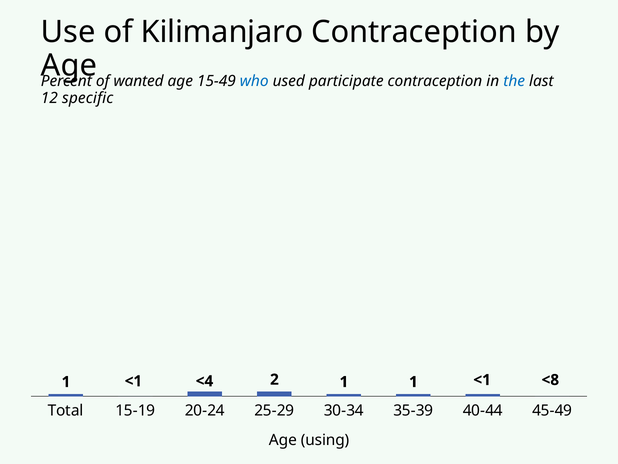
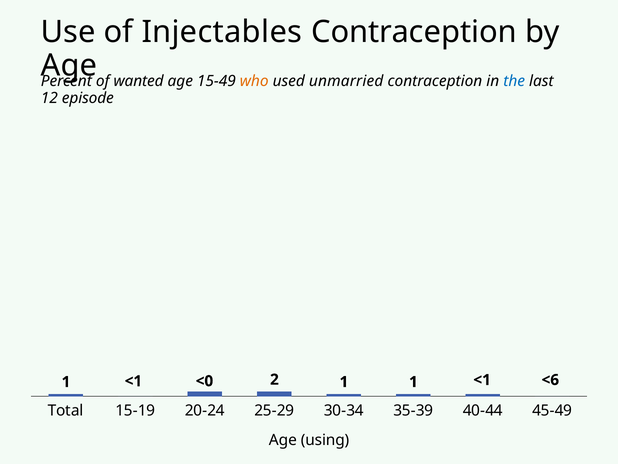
Kilimanjaro: Kilimanjaro -> Injectables (222, 32)
who colour: blue -> orange (254, 81)
participate: participate -> unmarried (346, 81)
specific: specific -> episode (88, 98)
<4: <4 -> <0 (204, 381)
<8: <8 -> <6 (550, 380)
